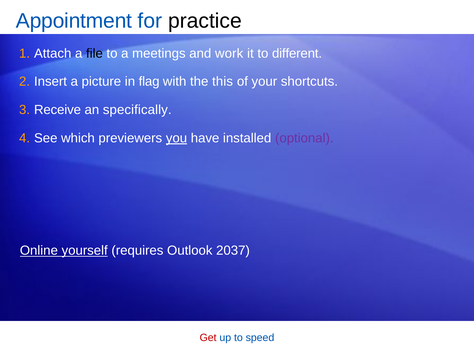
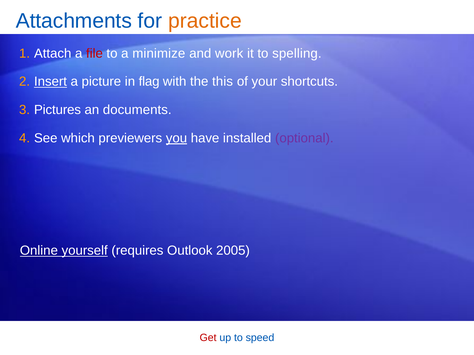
Appointment: Appointment -> Attachments (74, 21)
practice colour: black -> orange (205, 21)
file colour: black -> red (94, 53)
meetings: meetings -> minimize (159, 53)
different: different -> spelling (297, 53)
Insert underline: none -> present (51, 82)
Receive: Receive -> Pictures (58, 110)
specifically: specifically -> documents (137, 110)
2037: 2037 -> 2005 (233, 251)
